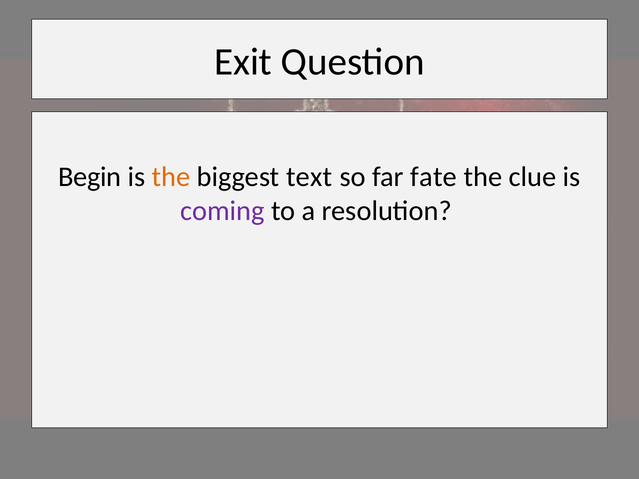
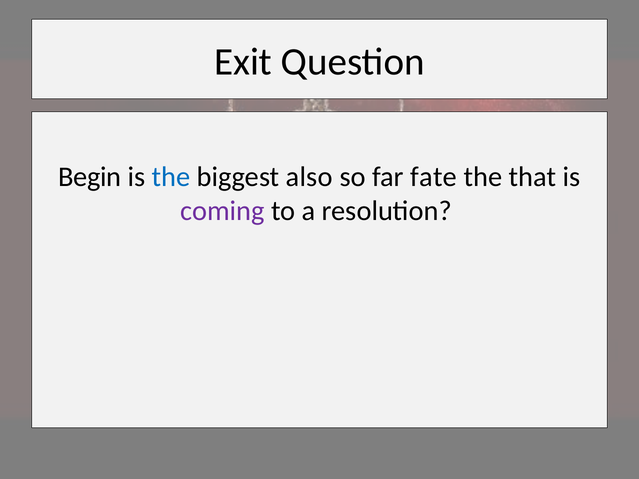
the colour: orange -> blue (171, 177)
text: text -> also (309, 177)
clue: clue -> that (533, 177)
